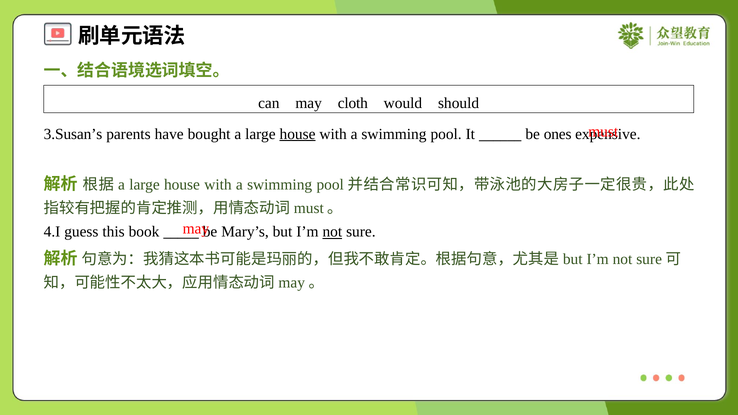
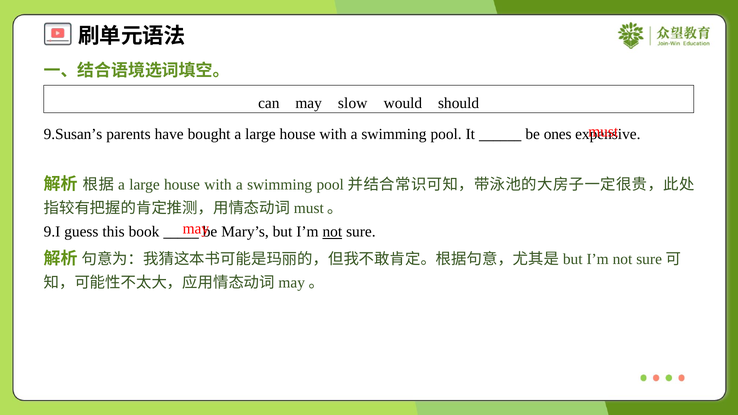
cloth: cloth -> slow (353, 103)
3.Susan’s: 3.Susan’s -> 9.Susan’s (73, 134)
house underline: present -> none (298, 134)
4.I: 4.I -> 9.I (52, 232)
